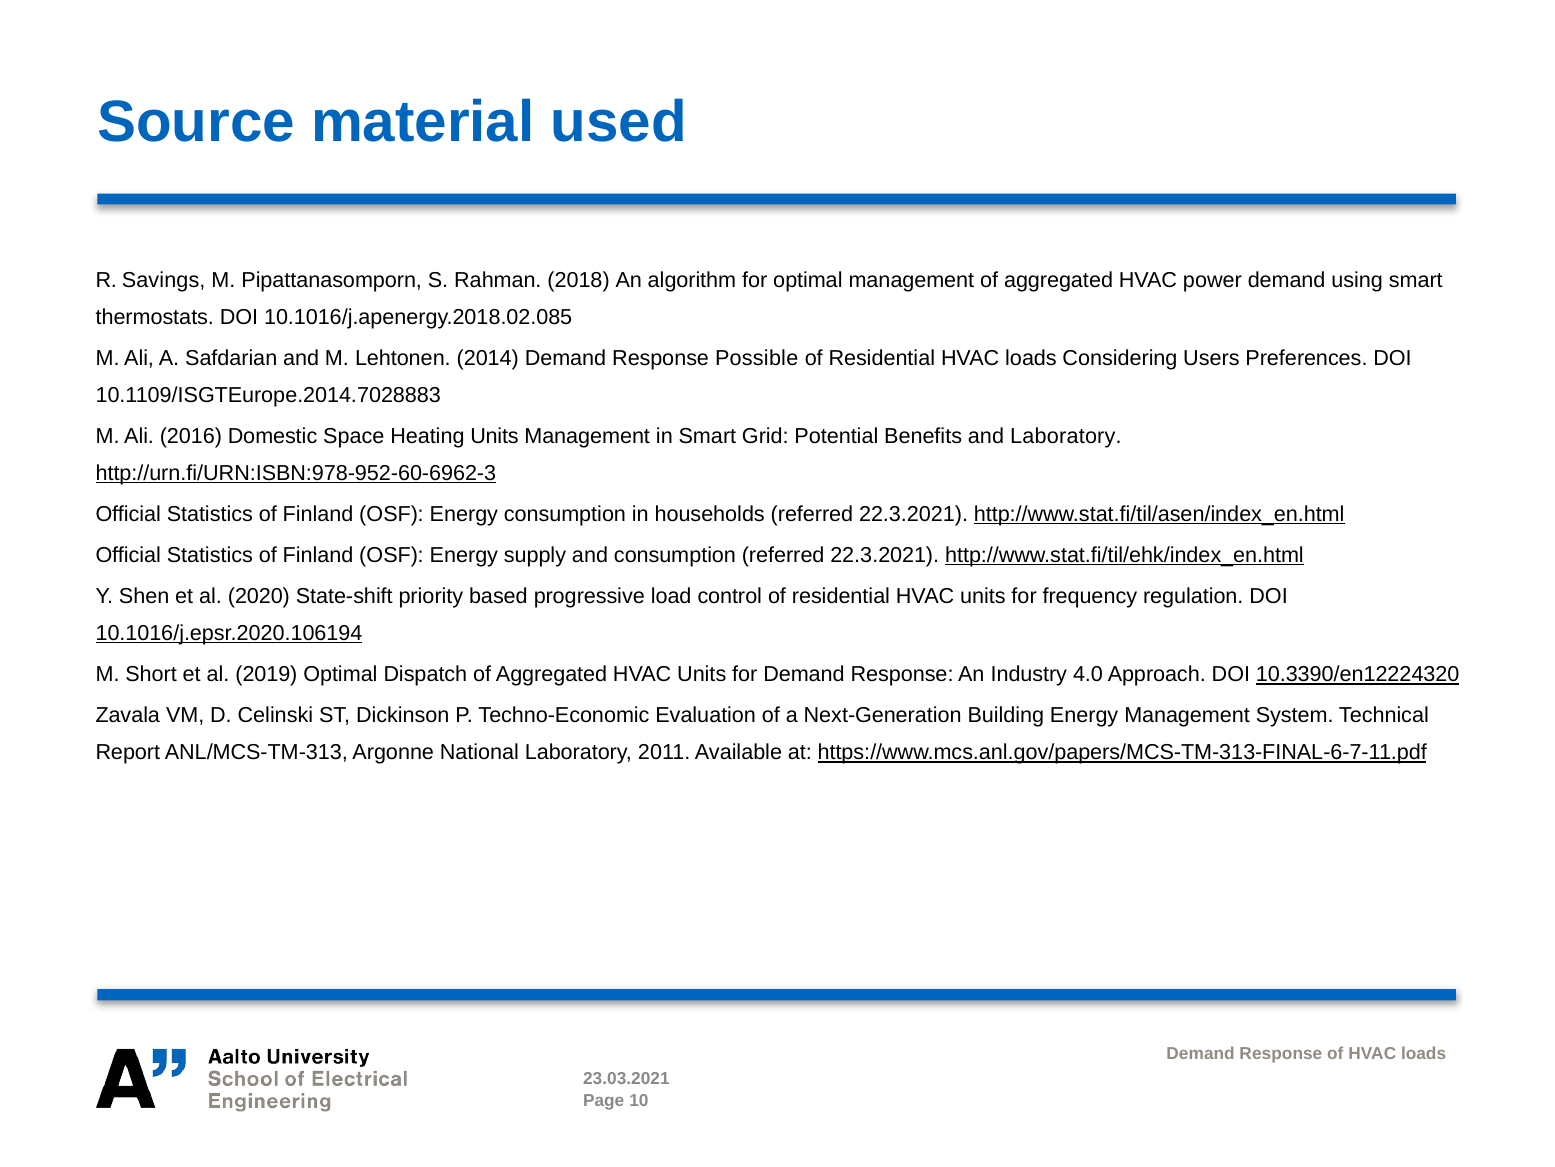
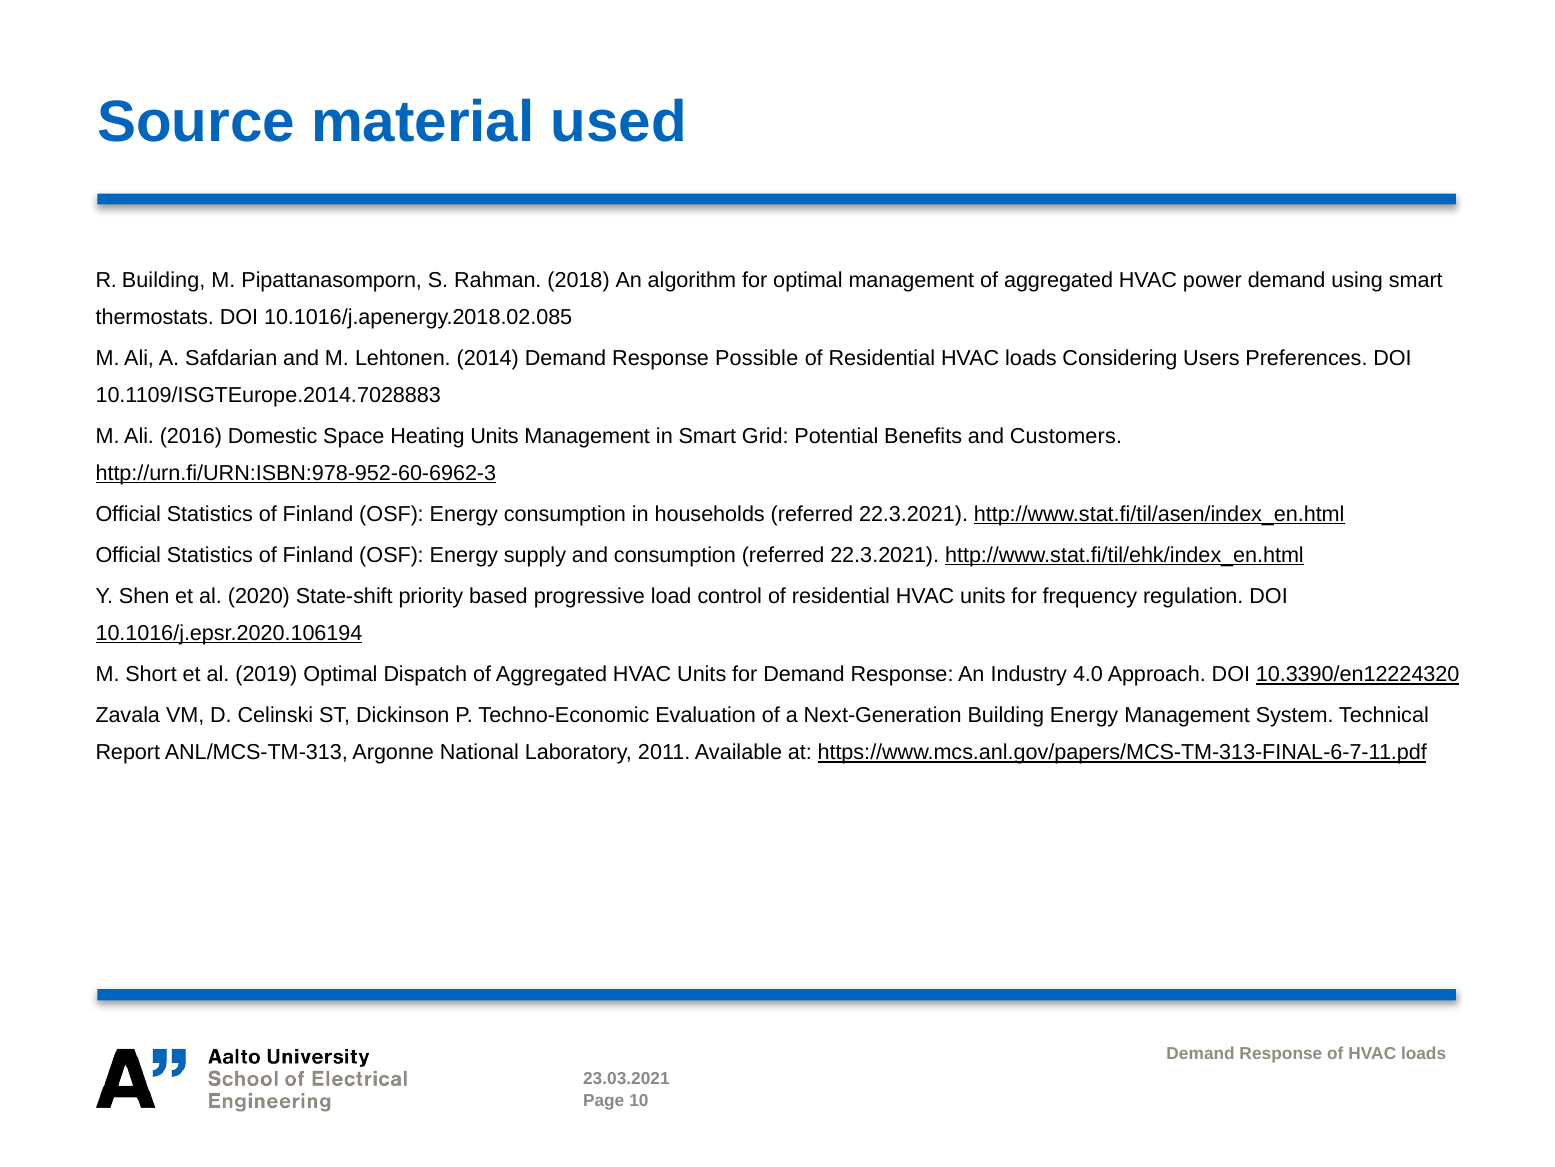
R Savings: Savings -> Building (164, 280)
and Laboratory: Laboratory -> Customers (1066, 436)
